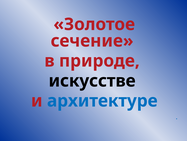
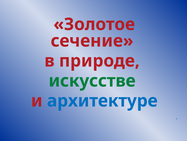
искусстве colour: black -> green (92, 80)
